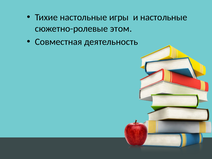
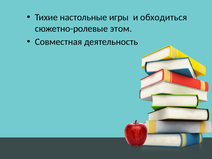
и настольные: настольные -> обходиться (164, 17)
